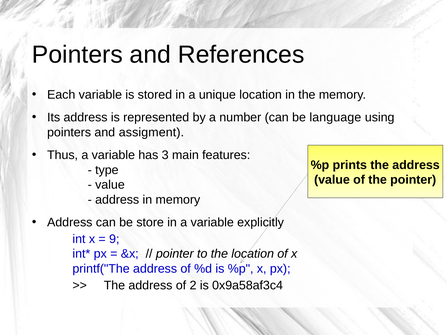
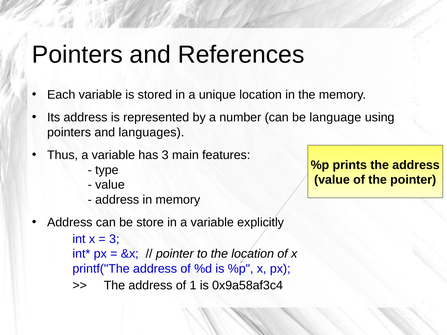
assigment: assigment -> languages (151, 132)
9: 9 -> 3 (114, 239)
2: 2 -> 1 (193, 285)
